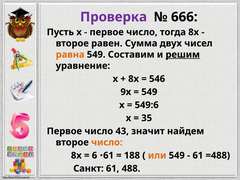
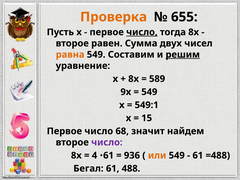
Проверка colour: purple -> orange (114, 17)
666: 666 -> 655 (184, 17)
число underline: none -> present (142, 32)
546: 546 -> 589 (157, 79)
549:6: 549:6 -> 549:1 (147, 105)
35: 35 -> 15 (147, 118)
43: 43 -> 68 (122, 131)
число colour: orange -> purple (107, 142)
6: 6 -> 4 (94, 155)
188: 188 -> 936 (132, 155)
Санкт: Санкт -> Бегал (88, 169)
